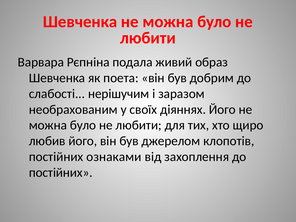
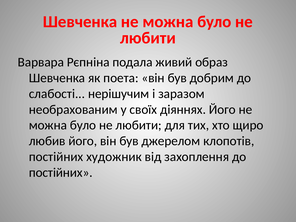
ознаками: ознаками -> художник (114, 157)
